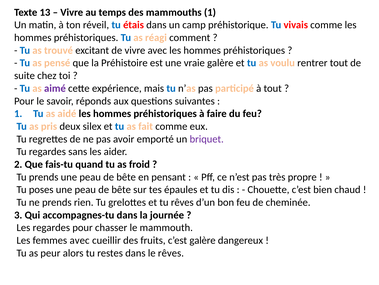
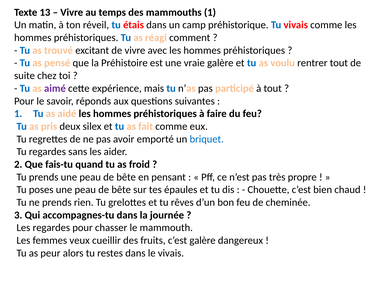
briquet colour: purple -> blue (207, 139)
femmes avec: avec -> veux (80, 240)
le rêves: rêves -> vivais (171, 252)
